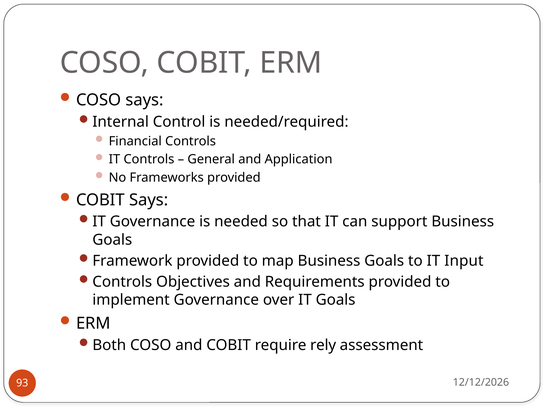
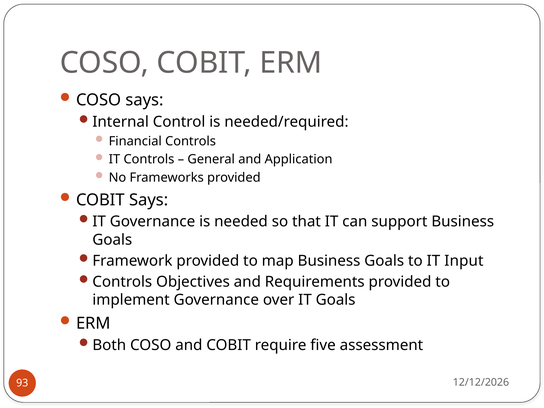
rely: rely -> five (323, 345)
